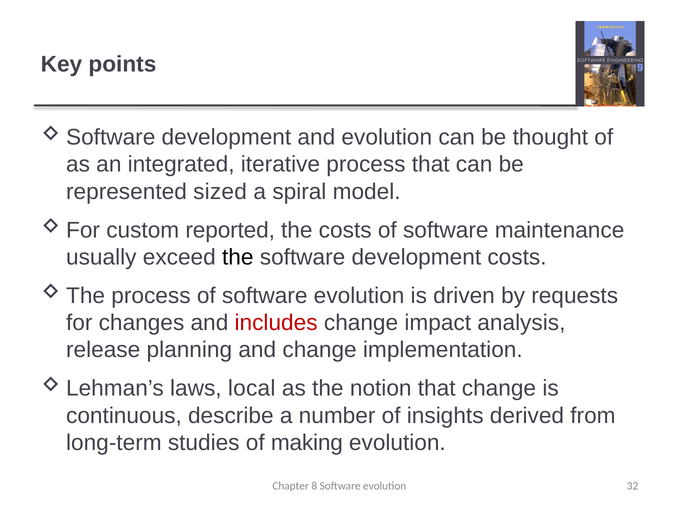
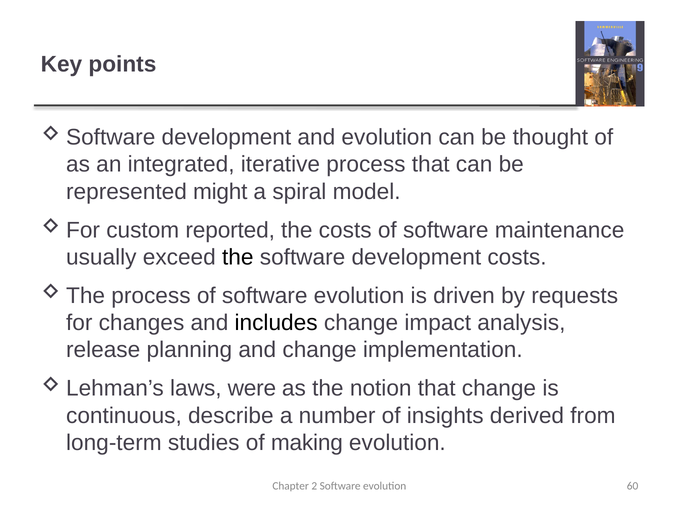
sized: sized -> might (220, 192)
includes colour: red -> black (276, 323)
local: local -> were (252, 389)
8: 8 -> 2 (314, 486)
32: 32 -> 60 (633, 486)
